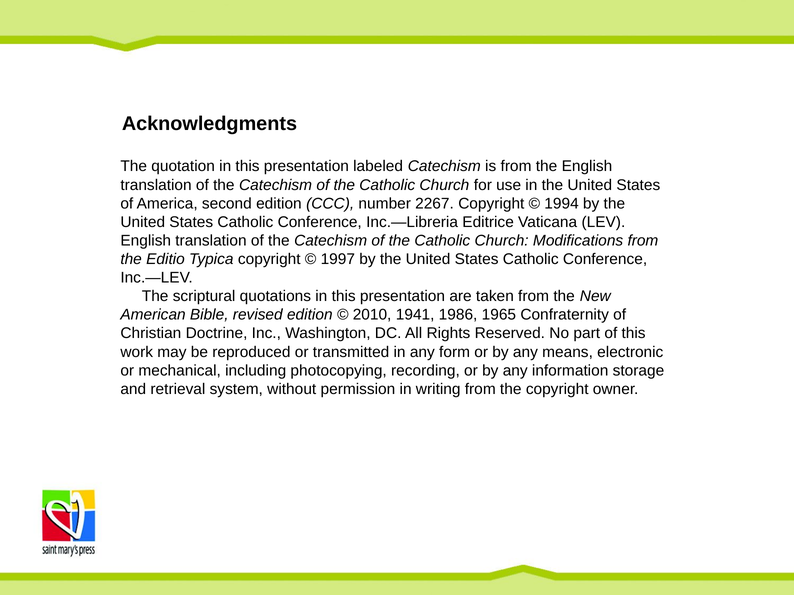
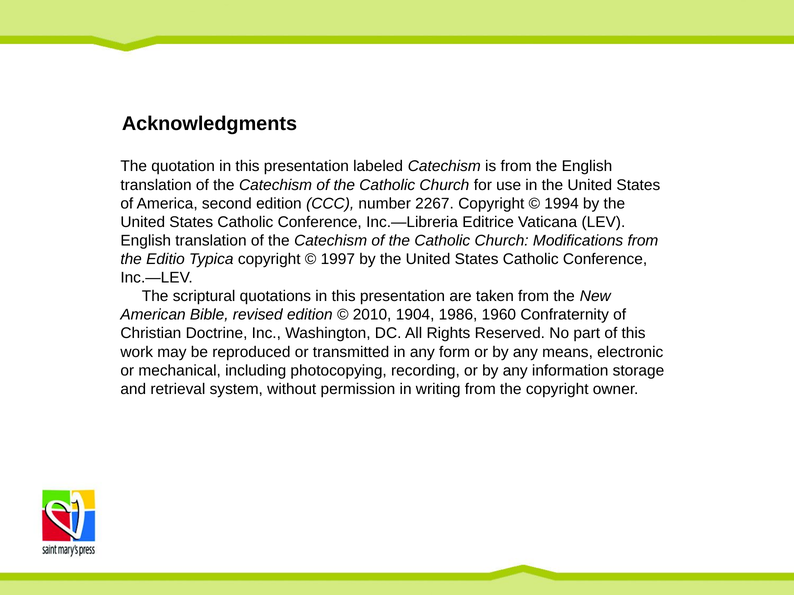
1941: 1941 -> 1904 (415, 315)
1965: 1965 -> 1960 (499, 315)
